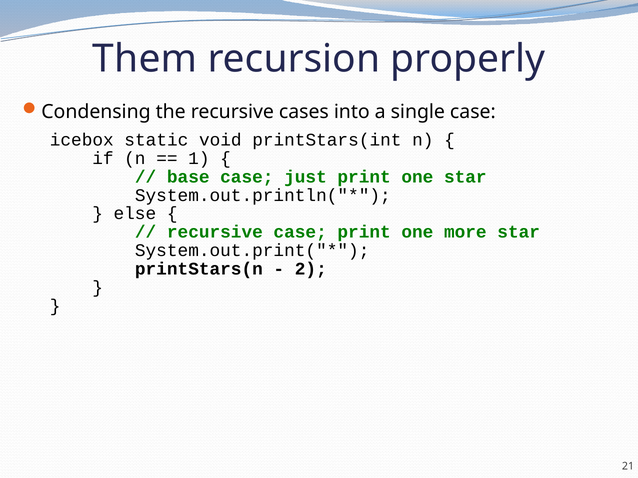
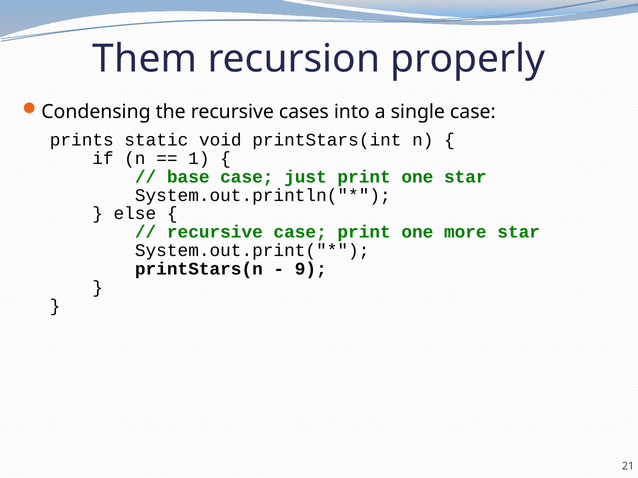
icebox: icebox -> prints (82, 140)
2: 2 -> 9 (311, 269)
